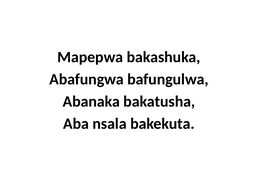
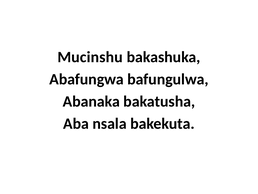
Mapepwa: Mapepwa -> Mucinshu (90, 57)
